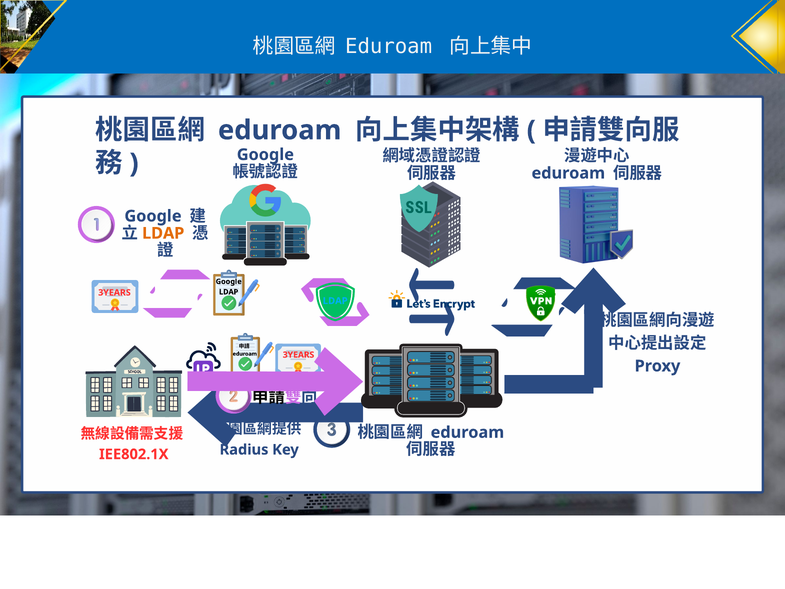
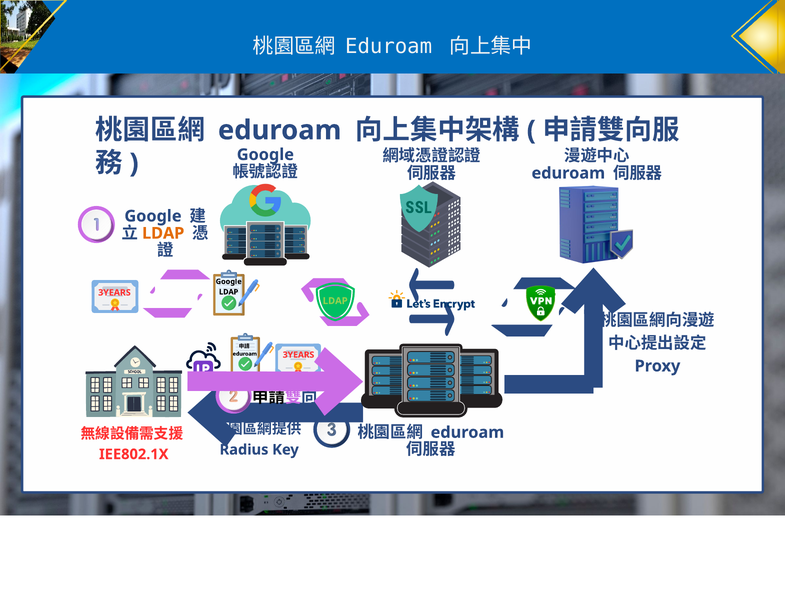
LDAP colour: light blue -> light green (335, 301)
